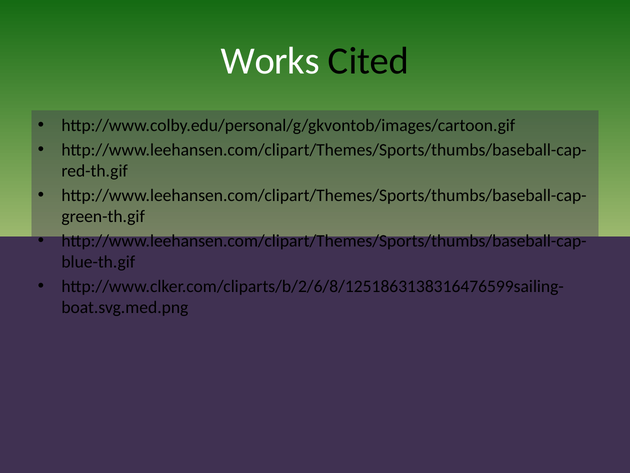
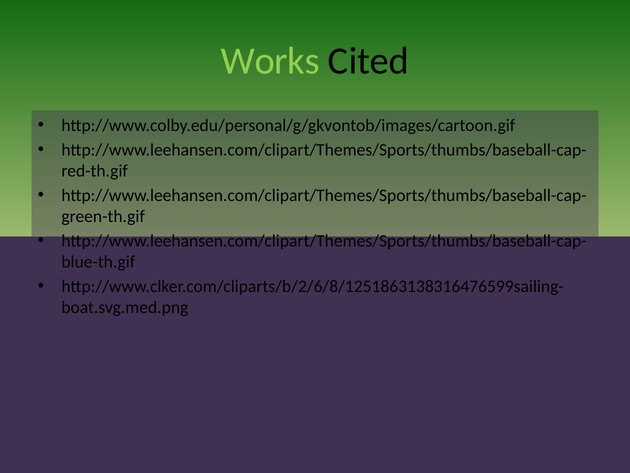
Works colour: white -> light green (270, 61)
